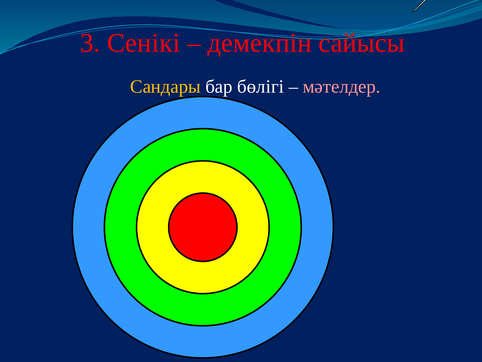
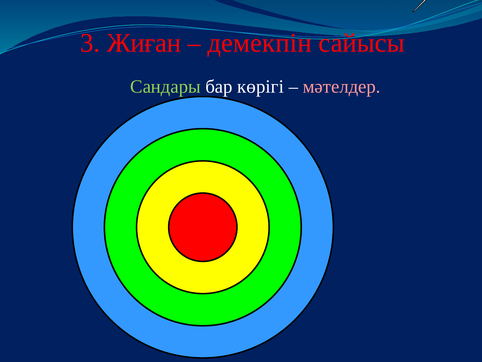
Сенікі: Сенікі -> Жиған (144, 43)
Сандары colour: yellow -> light green (165, 86)
бөлігі: бөлігі -> көрігі (261, 86)
